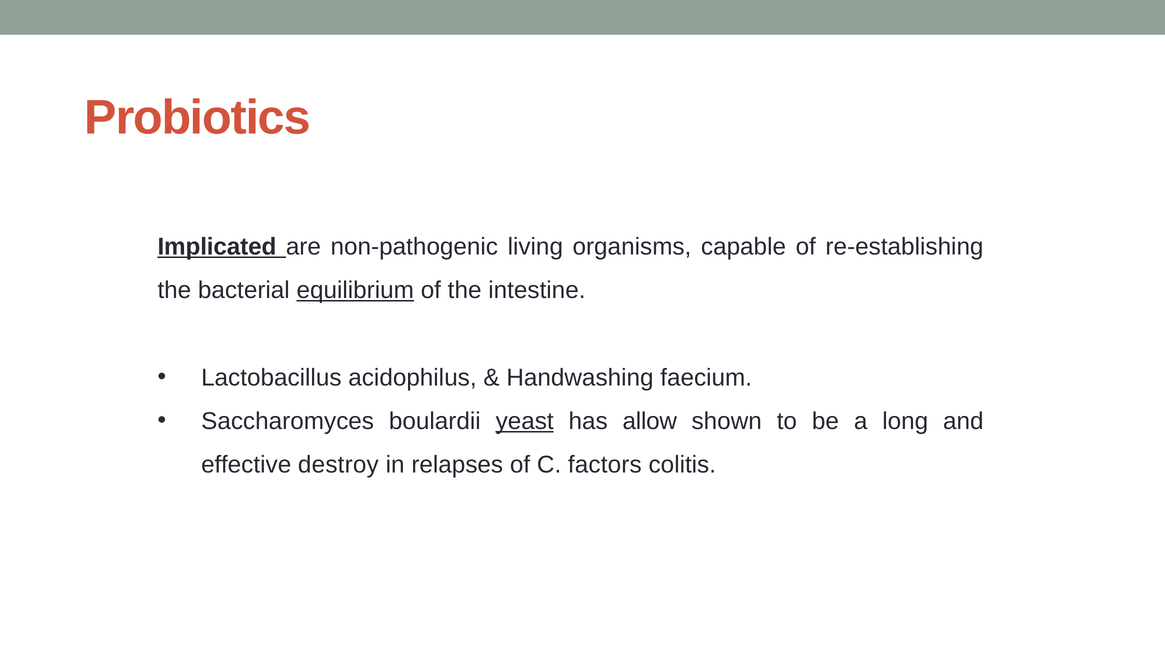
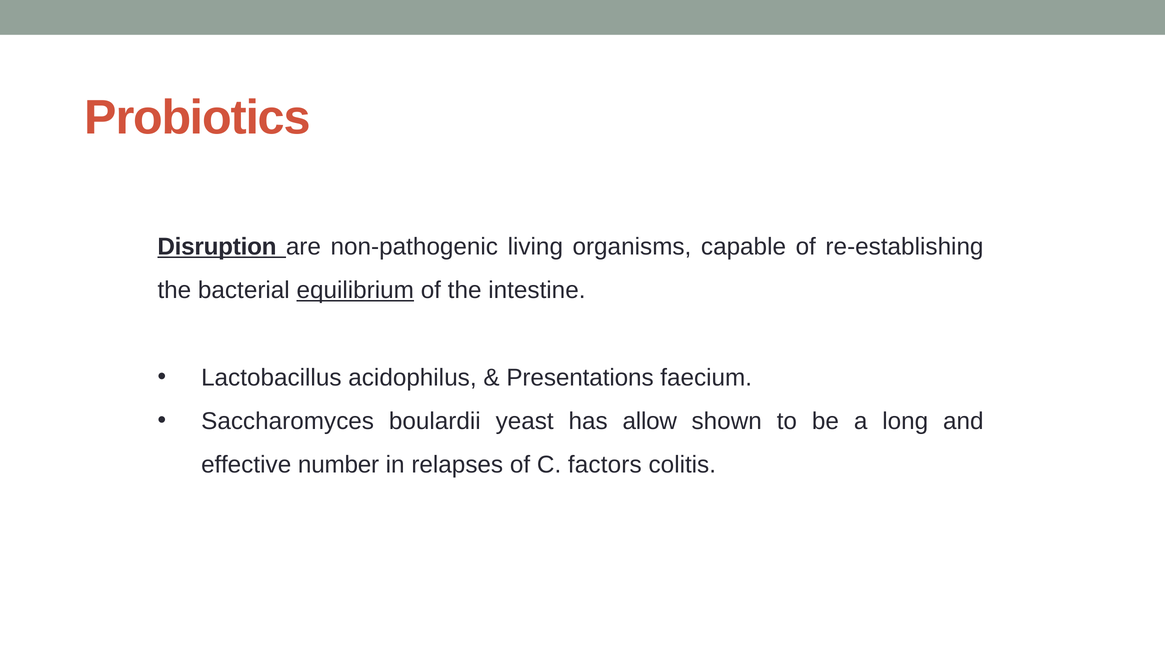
Implicated: Implicated -> Disruption (217, 247)
Handwashing: Handwashing -> Presentations (580, 378)
yeast underline: present -> none (525, 421)
destroy: destroy -> number (339, 465)
